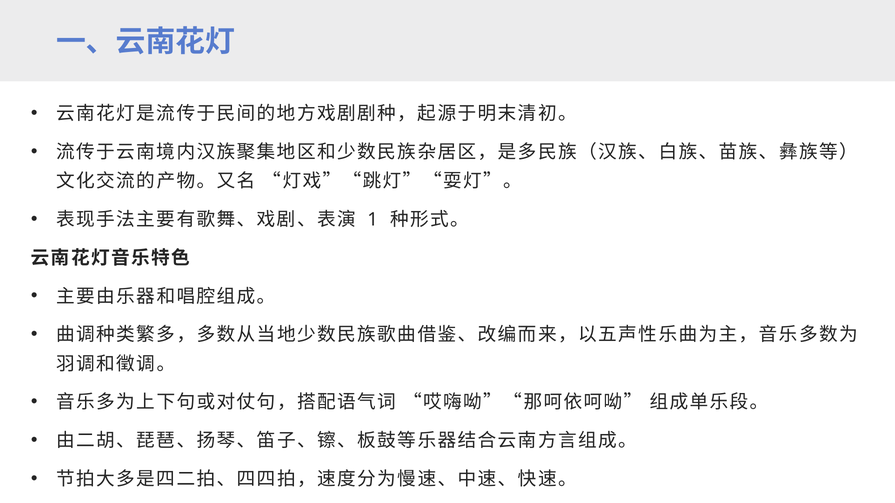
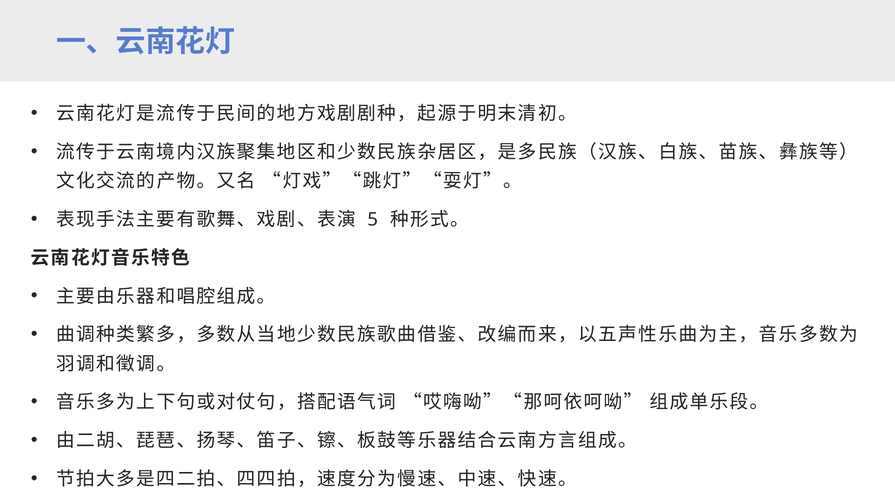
1: 1 -> 5 (373, 220)
